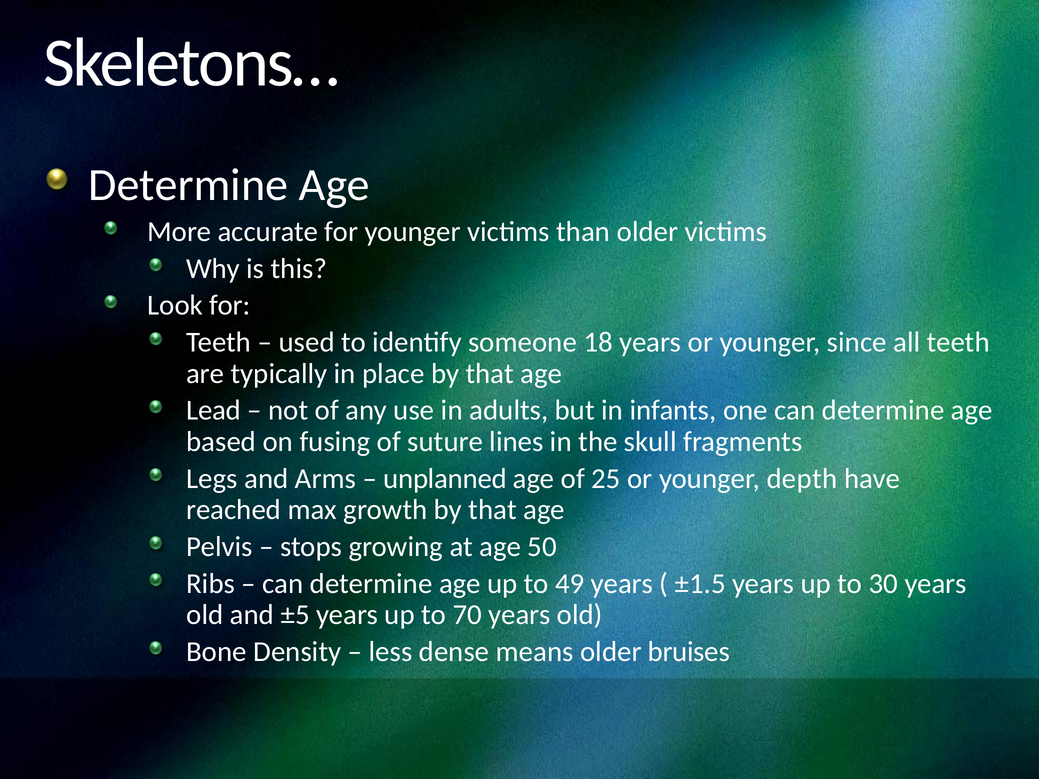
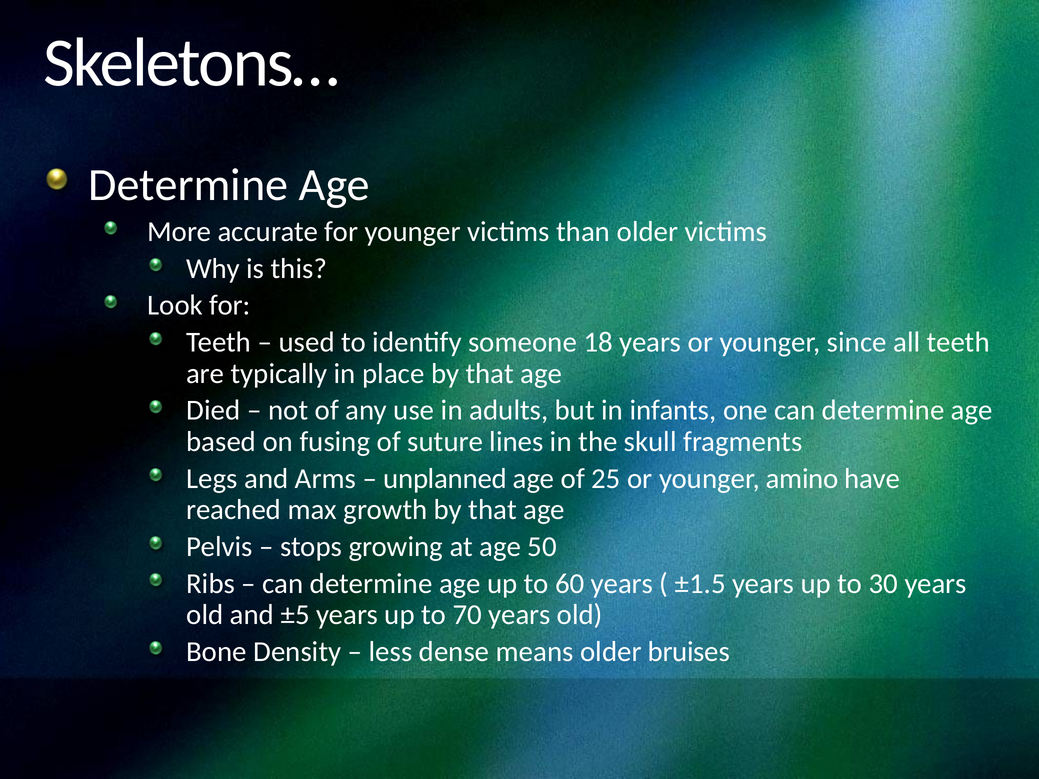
Lead: Lead -> Died (213, 411)
depth: depth -> amino (802, 479)
49: 49 -> 60 (570, 584)
